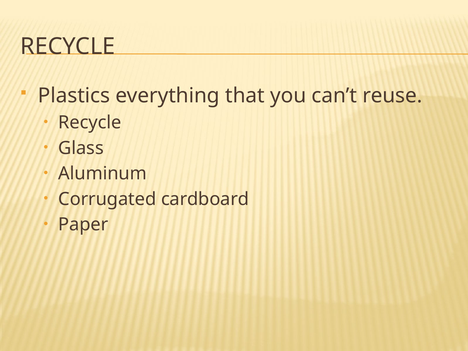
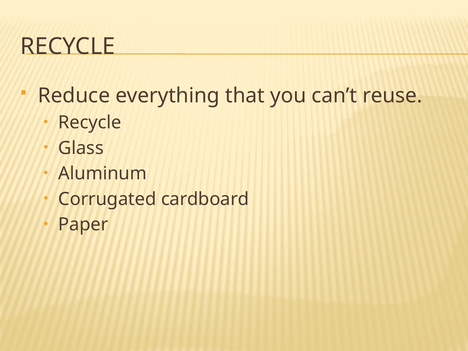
Plastics: Plastics -> Reduce (74, 96)
